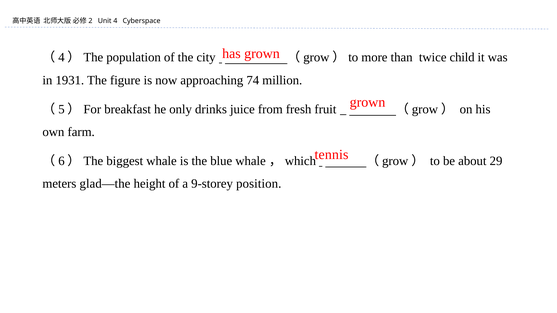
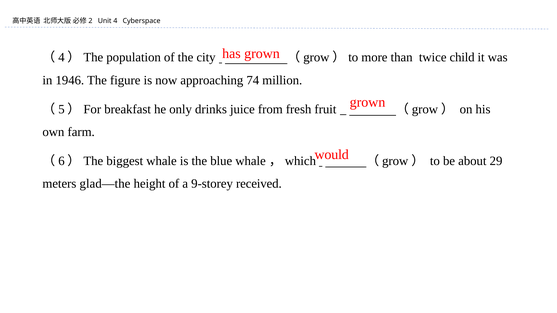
1931: 1931 -> 1946 (70, 80)
tennis: tennis -> would (332, 155)
position: position -> received (259, 184)
